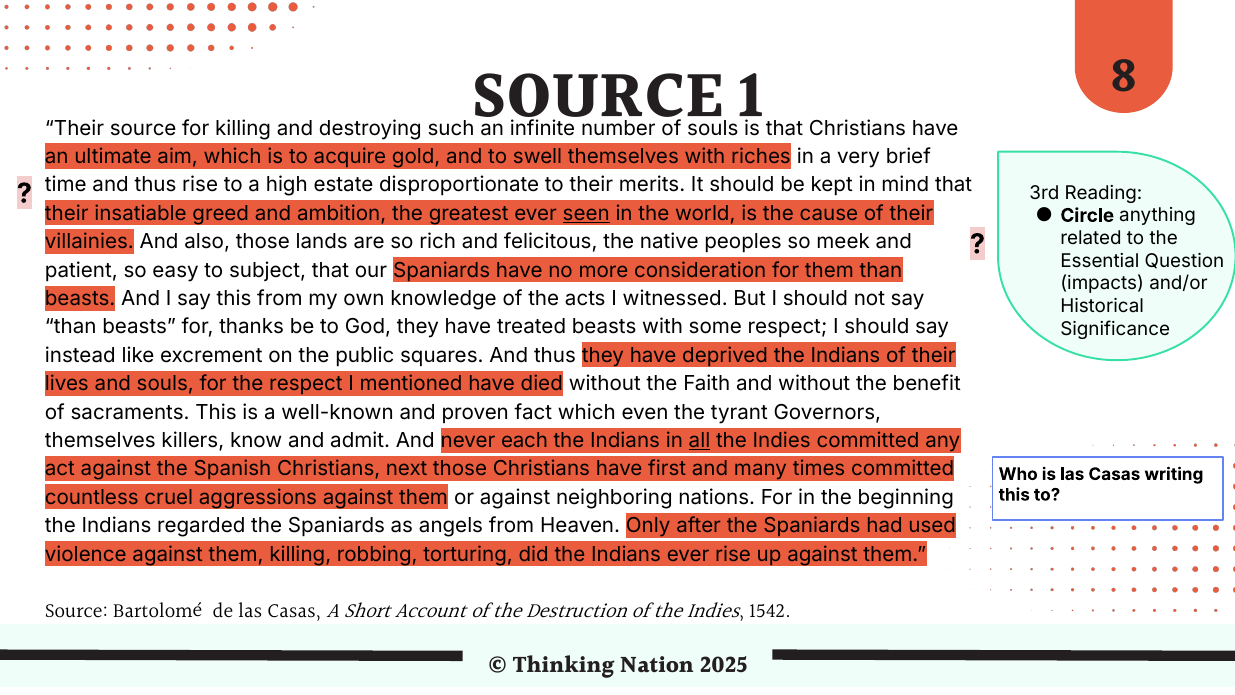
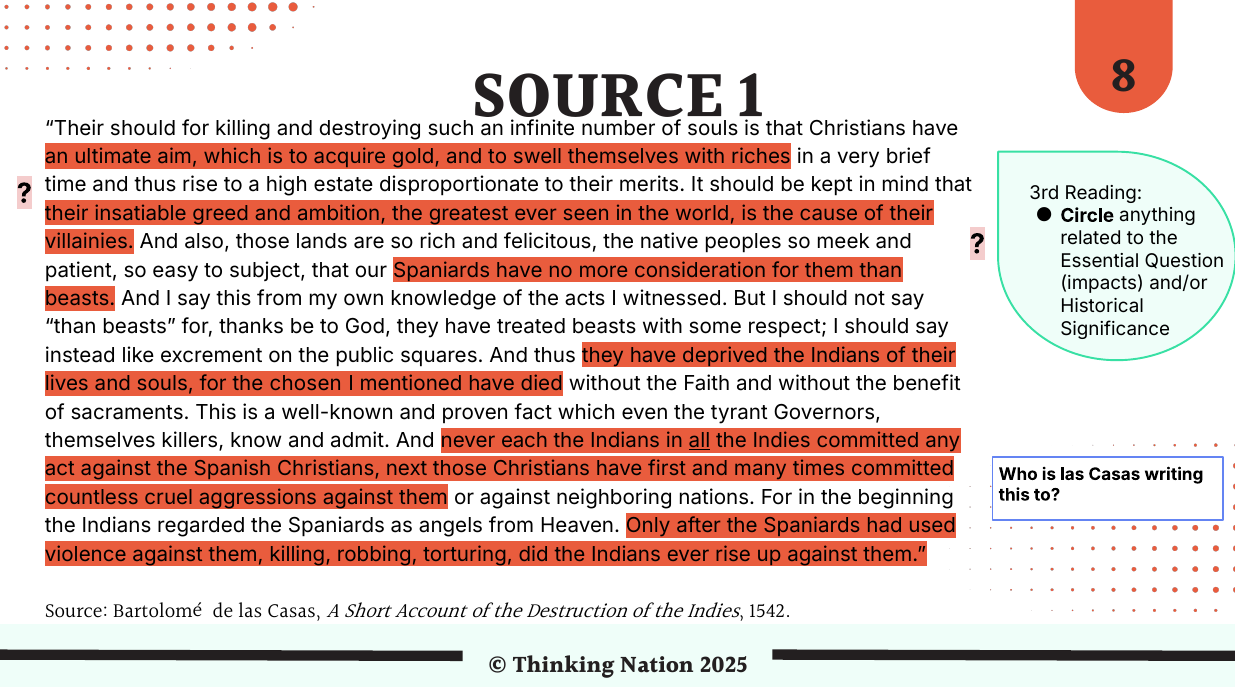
Their source: source -> should (143, 128)
seen underline: present -> none (586, 213)
the respect: respect -> chosen (306, 384)
